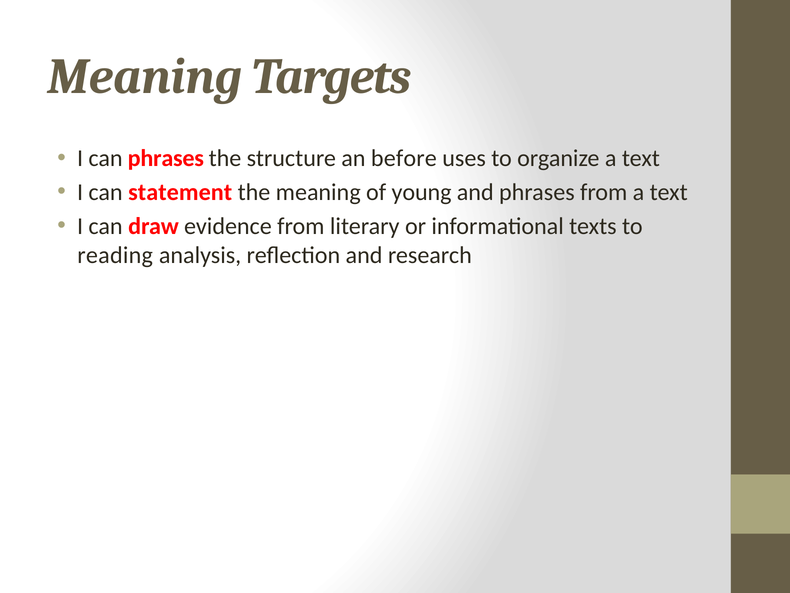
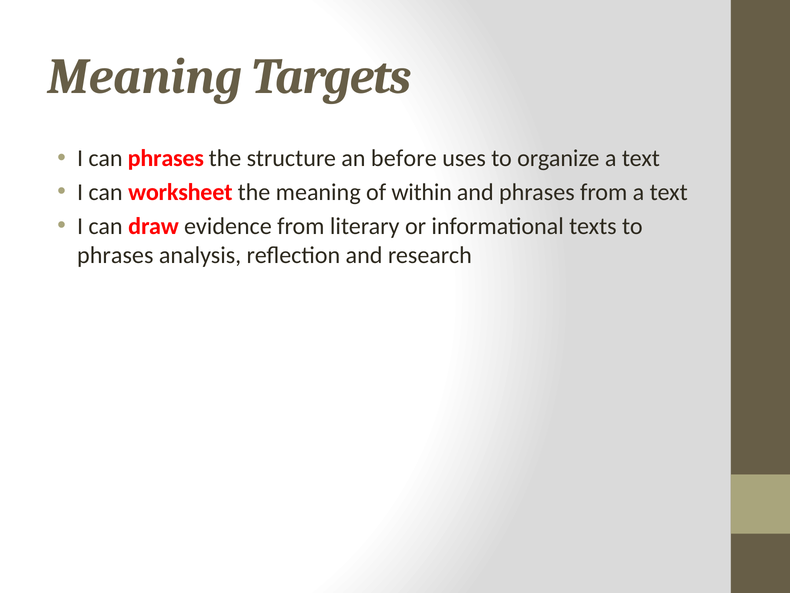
statement: statement -> worksheet (180, 192)
young: young -> within (422, 192)
reading: reading -> phrases (115, 255)
